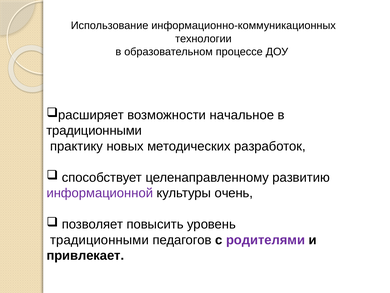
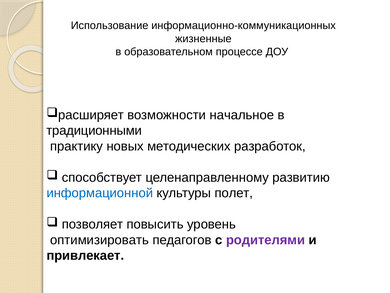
технологии: технологии -> жизненные (203, 39)
информационной colour: purple -> blue (100, 193)
очень: очень -> полет (234, 193)
традиционными: традиционными -> оптимизировать (99, 240)
